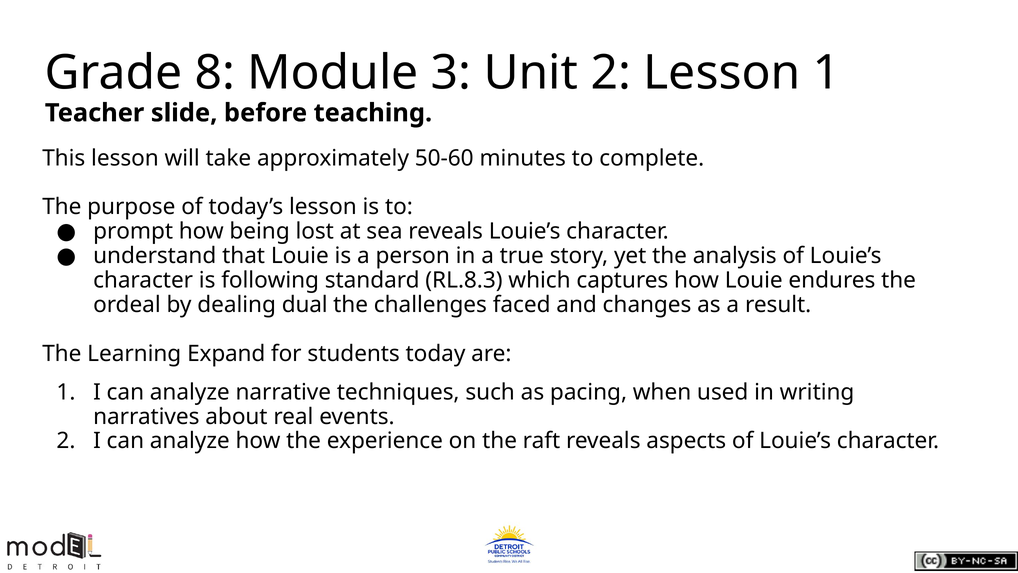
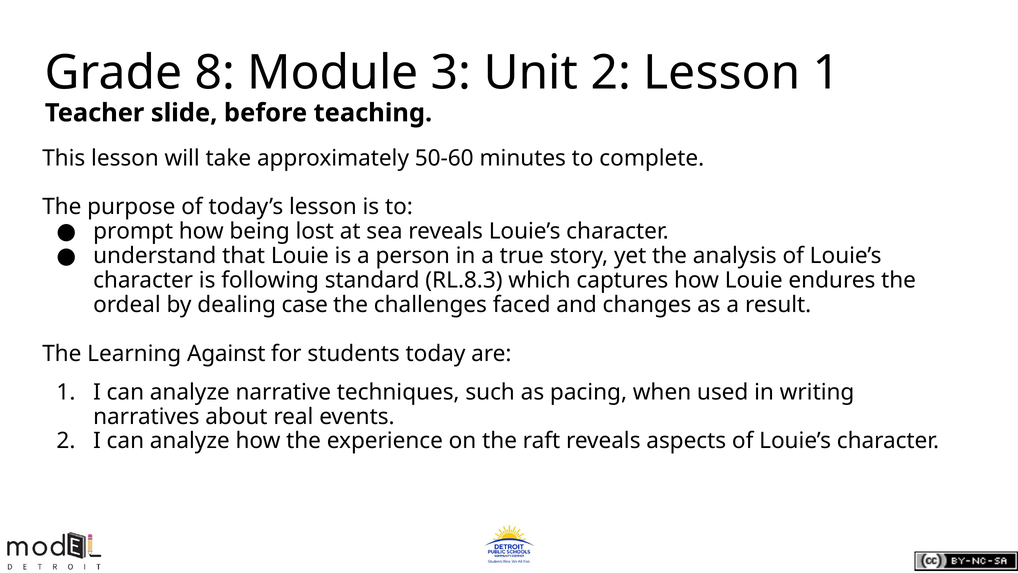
dual: dual -> case (305, 305)
Expand: Expand -> Against (226, 353)
